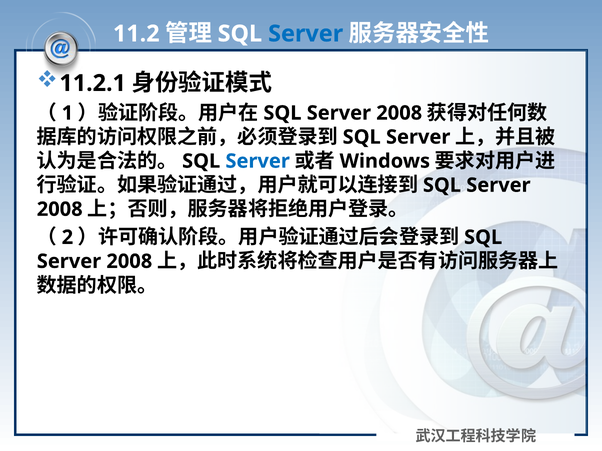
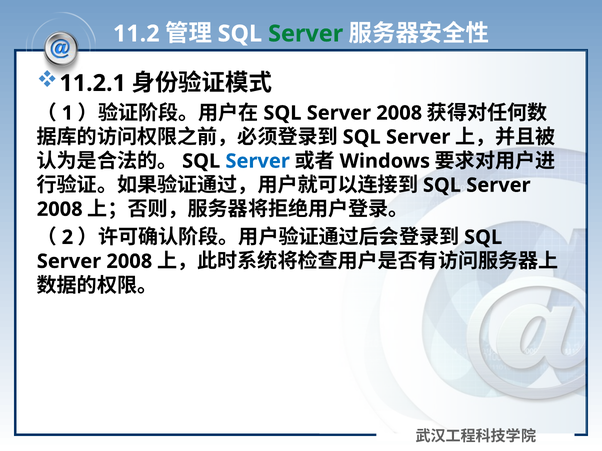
Server colour: blue -> green (306, 34)
